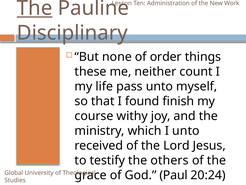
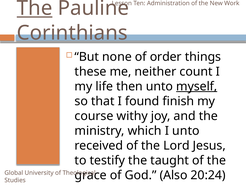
Disciplinary: Disciplinary -> Corinthians (72, 33)
pass: pass -> then (129, 86)
myself underline: none -> present (197, 86)
others: others -> taught (170, 160)
Paul: Paul -> Also (174, 175)
